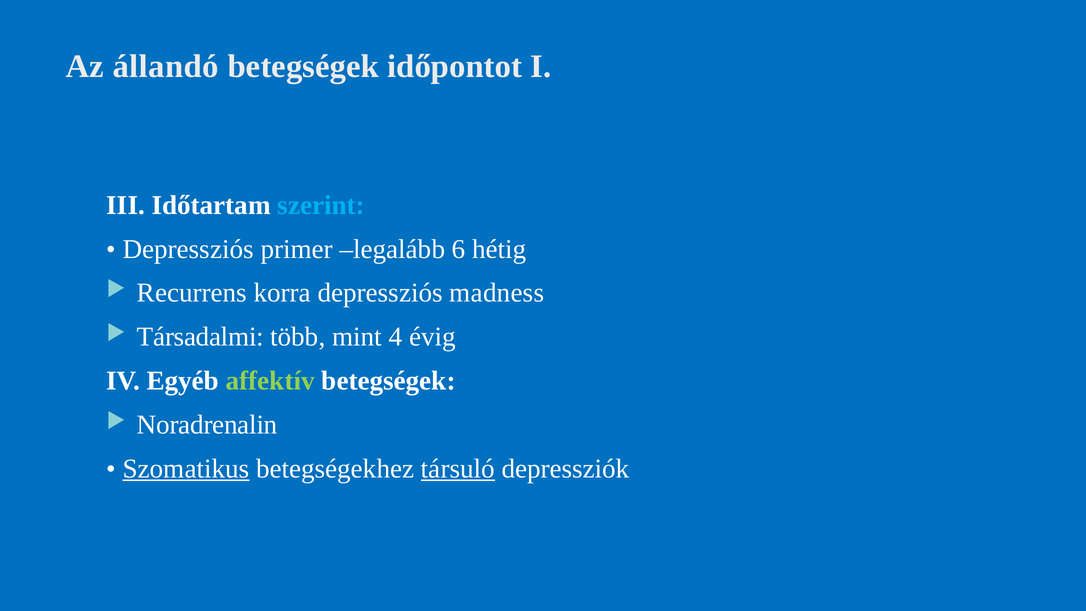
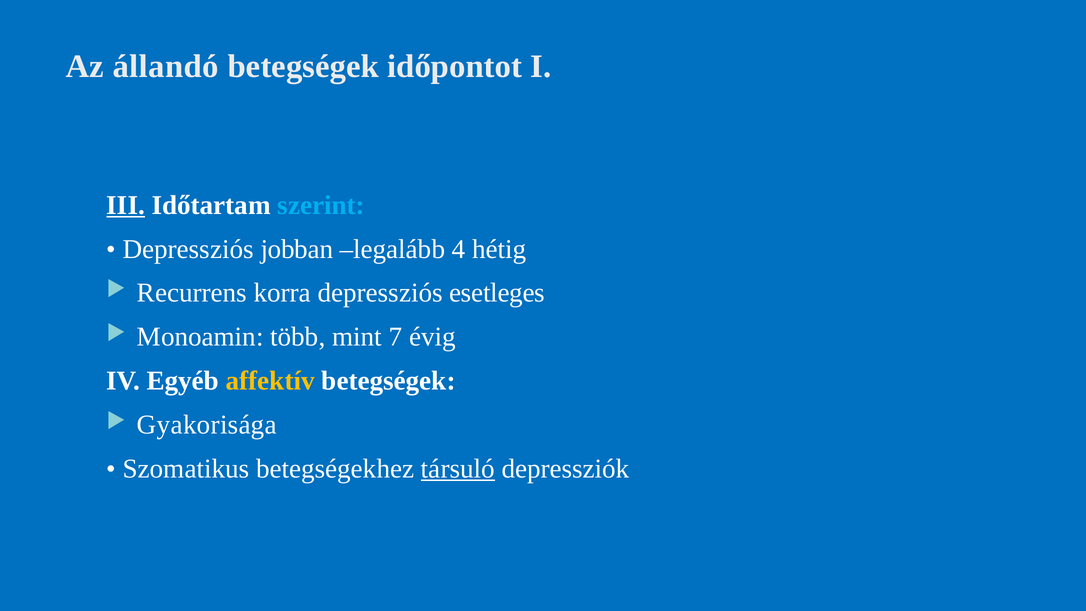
III underline: none -> present (126, 205)
primer: primer -> jobban (297, 249)
6: 6 -> 4 (459, 249)
madness: madness -> esetleges (497, 293)
Társadalmi: Társadalmi -> Monoamin (200, 337)
4: 4 -> 7 (395, 337)
affektív colour: light green -> yellow (270, 381)
Noradrenalin: Noradrenalin -> Gyakorisága (207, 425)
Szomatikus underline: present -> none (186, 469)
